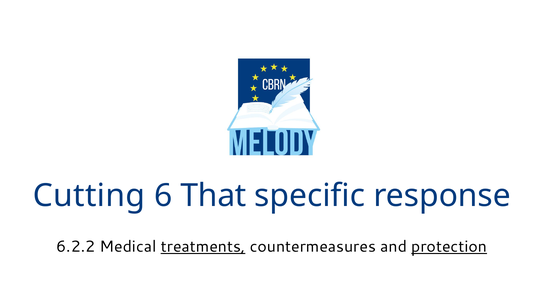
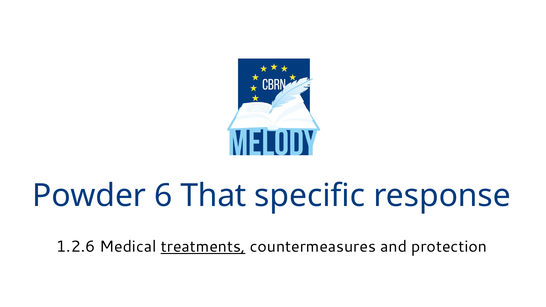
Cutting: Cutting -> Powder (89, 196)
6.2.2: 6.2.2 -> 1.2.6 (76, 247)
protection underline: present -> none (449, 247)
